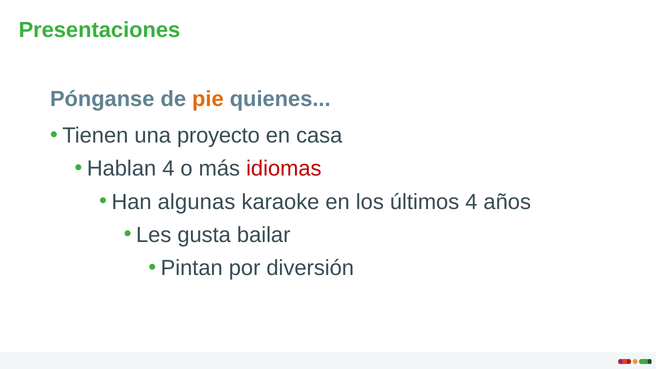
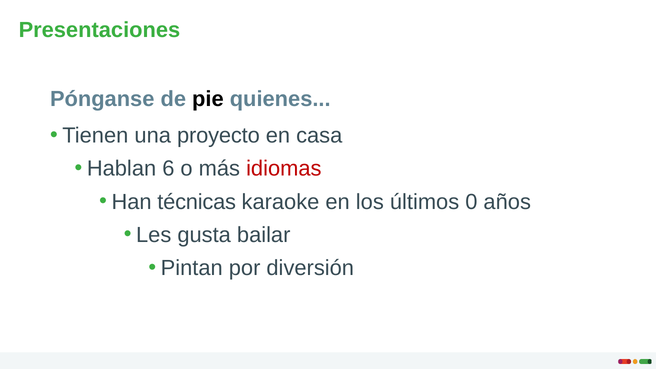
pie colour: orange -> black (208, 99)
Hablan 4: 4 -> 6 (168, 169)
algunas: algunas -> técnicas (197, 202)
últimos 4: 4 -> 0 (471, 202)
